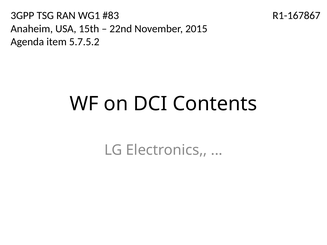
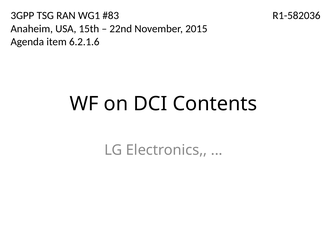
R1-167867: R1-167867 -> R1-582036 (296, 16)
5.7.5.2: 5.7.5.2 -> 6.2.1.6 (84, 42)
